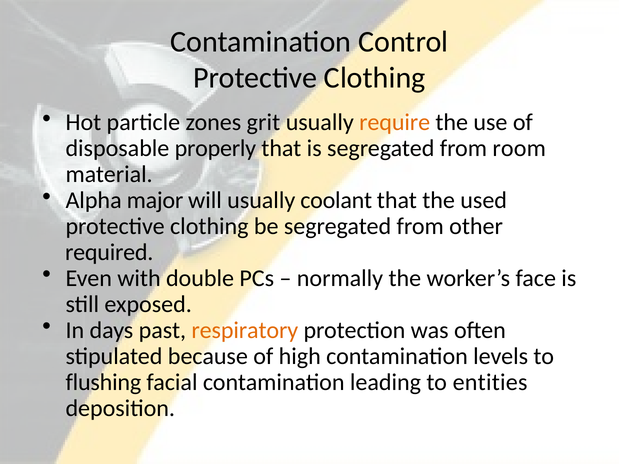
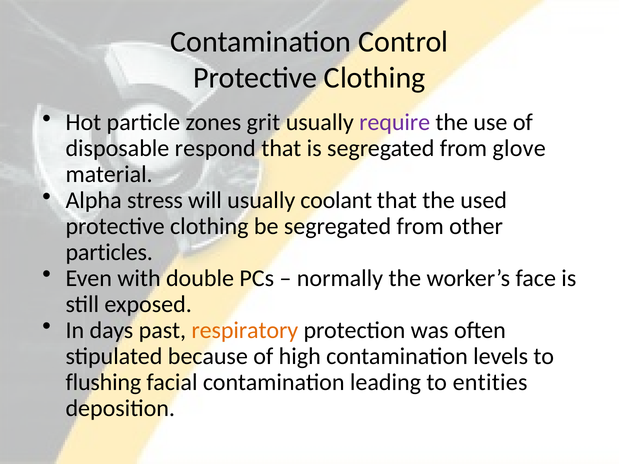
require colour: orange -> purple (395, 122)
properly: properly -> respond (215, 148)
room: room -> glove (519, 148)
major: major -> stress (155, 200)
required: required -> particles (109, 252)
